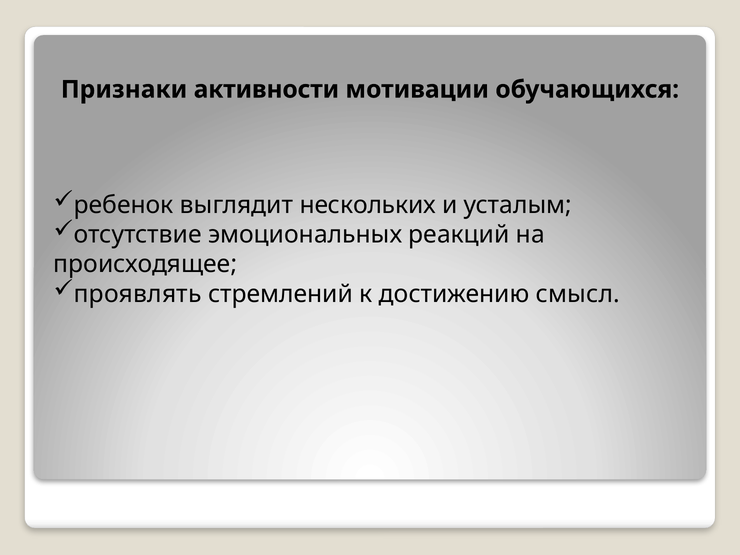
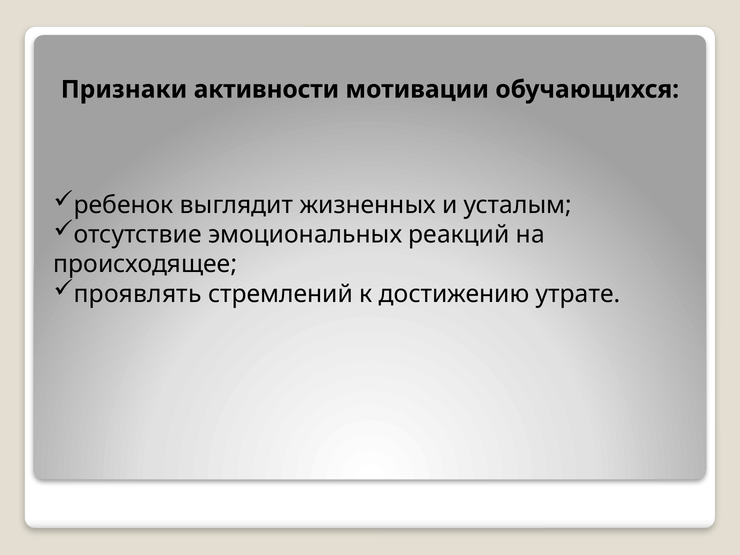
нескольких: нескольких -> жизненных (368, 205)
смысл: смысл -> утрате (578, 294)
